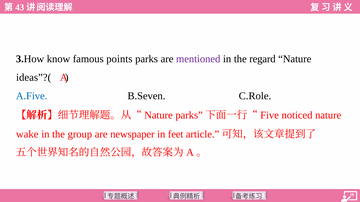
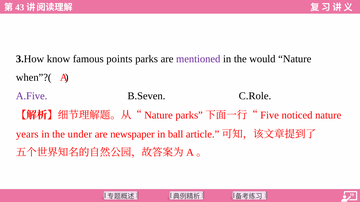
regard: regard -> would (262, 59)
ideas”?(: ideas”?( -> when”?( (34, 78)
A.Five colour: blue -> purple (32, 96)
wake: wake -> years (27, 134)
group: group -> under (80, 134)
feet: feet -> ball (176, 134)
